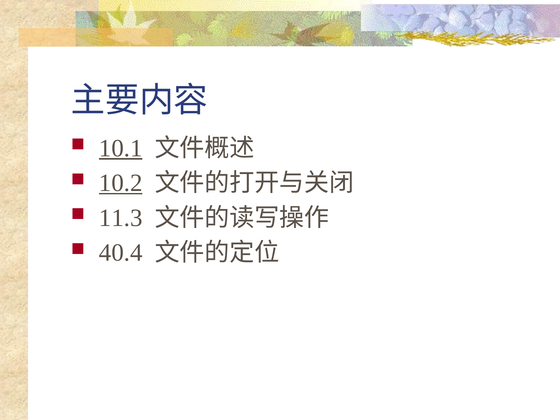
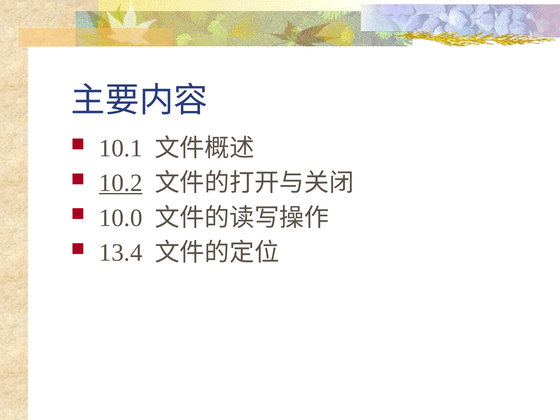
10.1 underline: present -> none (121, 148)
11.3: 11.3 -> 10.0 (121, 218)
40.4: 40.4 -> 13.4 (121, 253)
